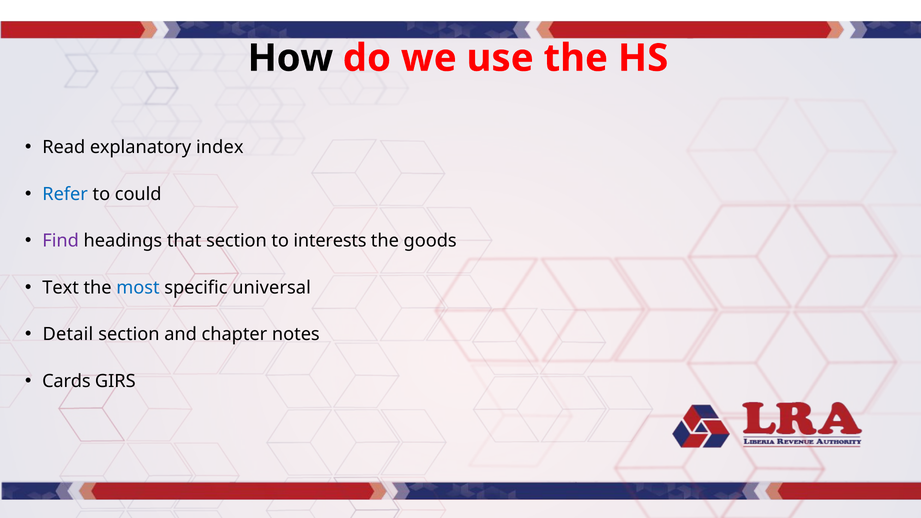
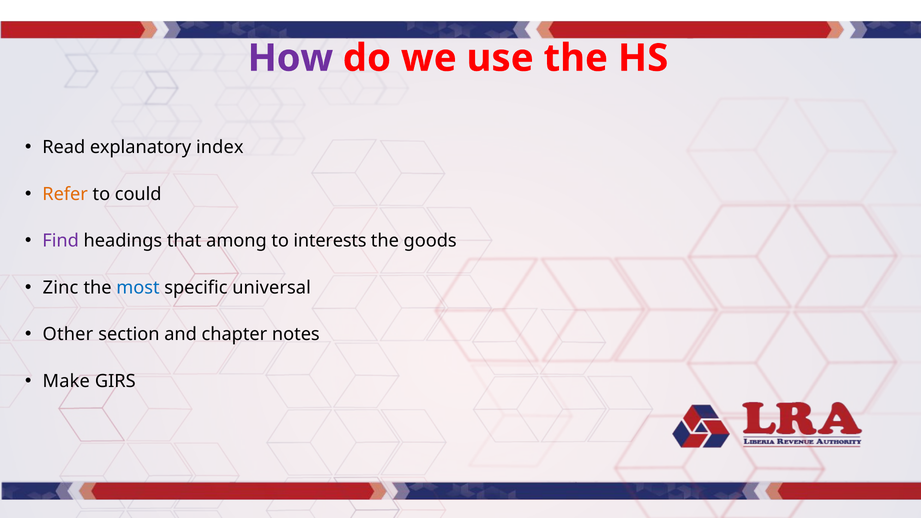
How colour: black -> purple (290, 58)
Refer colour: blue -> orange (65, 194)
that section: section -> among (236, 241)
Text: Text -> Zinc (60, 288)
Detail: Detail -> Other (68, 334)
Cards: Cards -> Make (66, 381)
